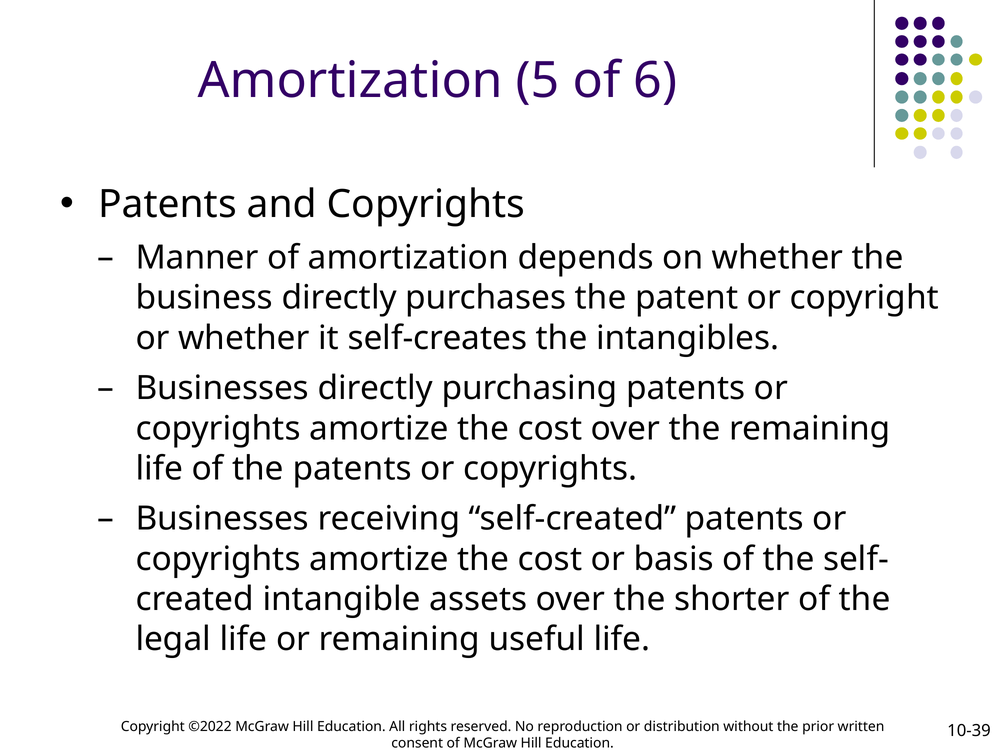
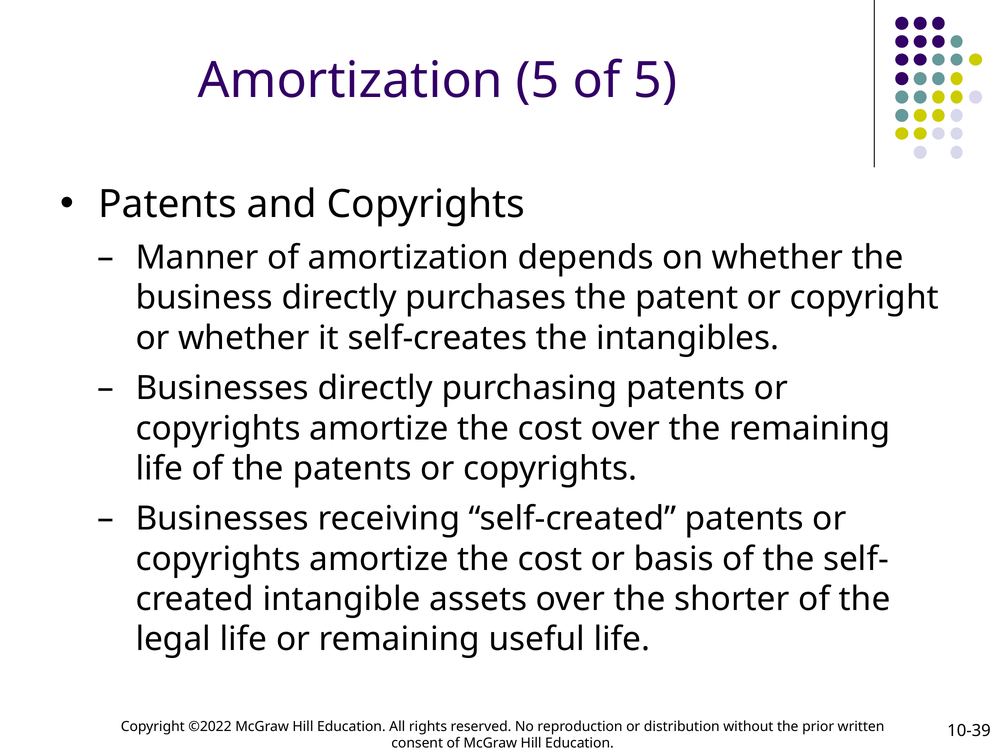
of 6: 6 -> 5 (655, 81)
